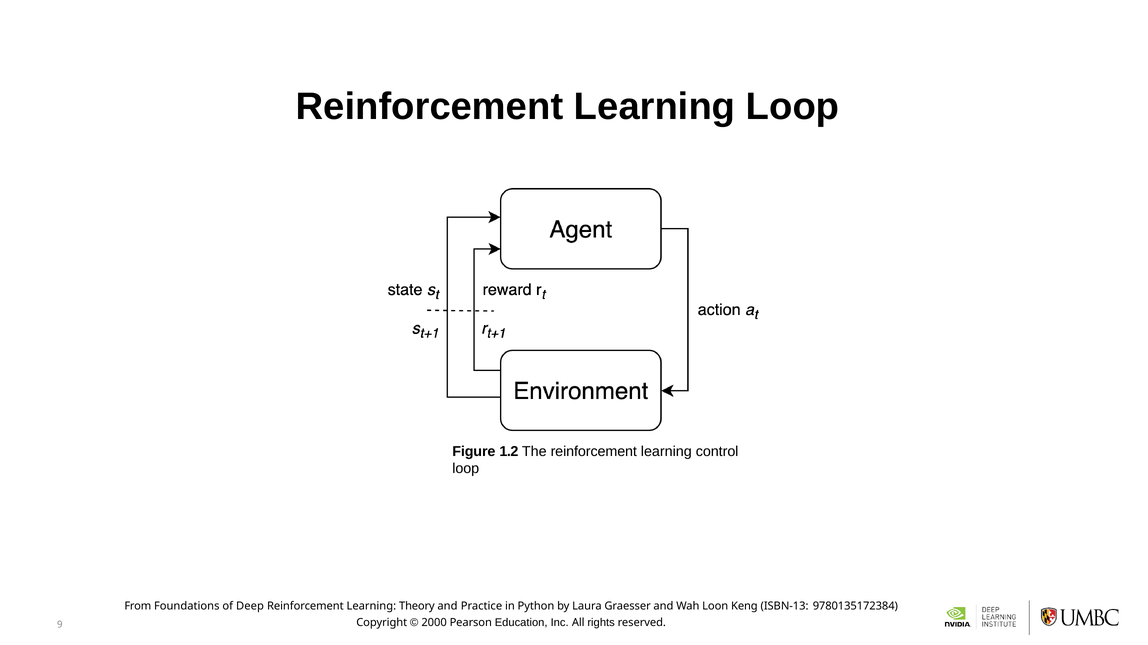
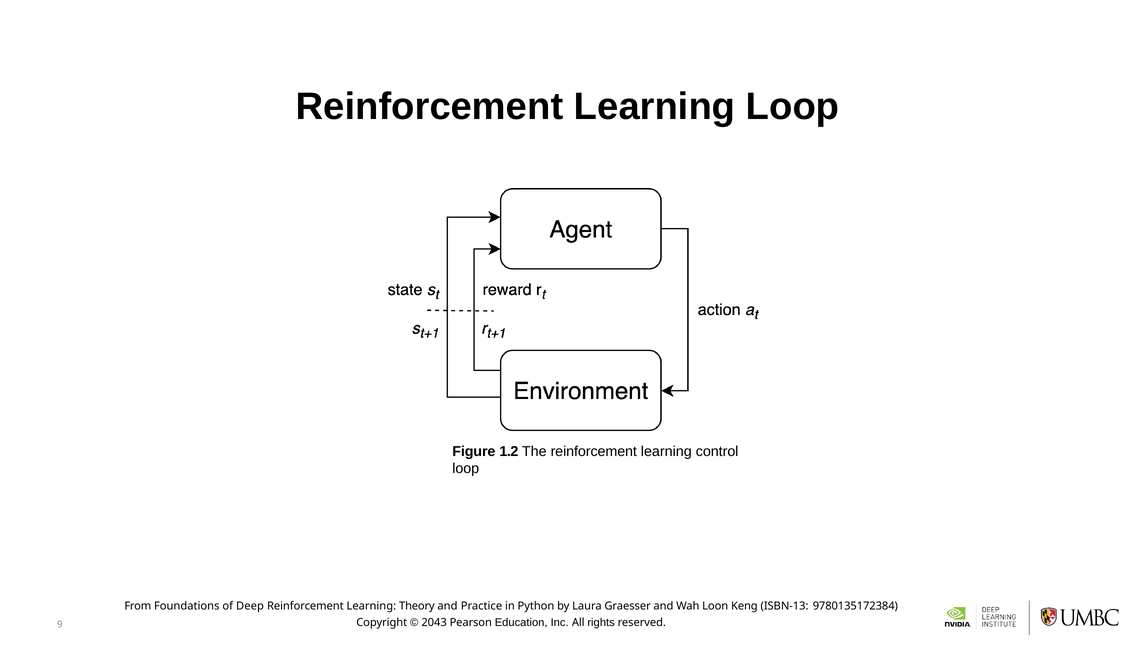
2000: 2000 -> 2043 (434, 623)
